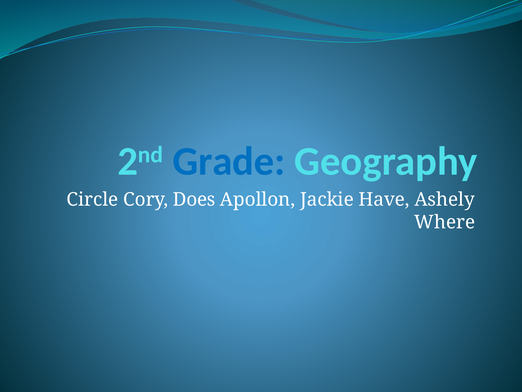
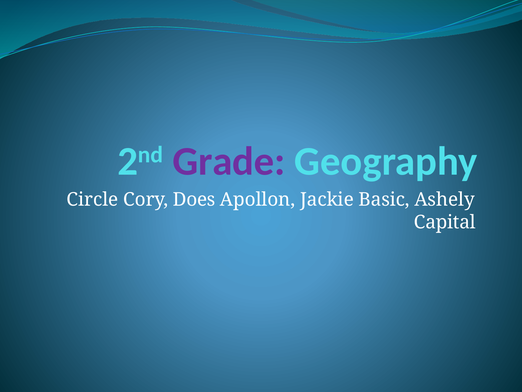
Grade colour: blue -> purple (229, 161)
Have: Have -> Basic (384, 199)
Where: Where -> Capital (445, 222)
